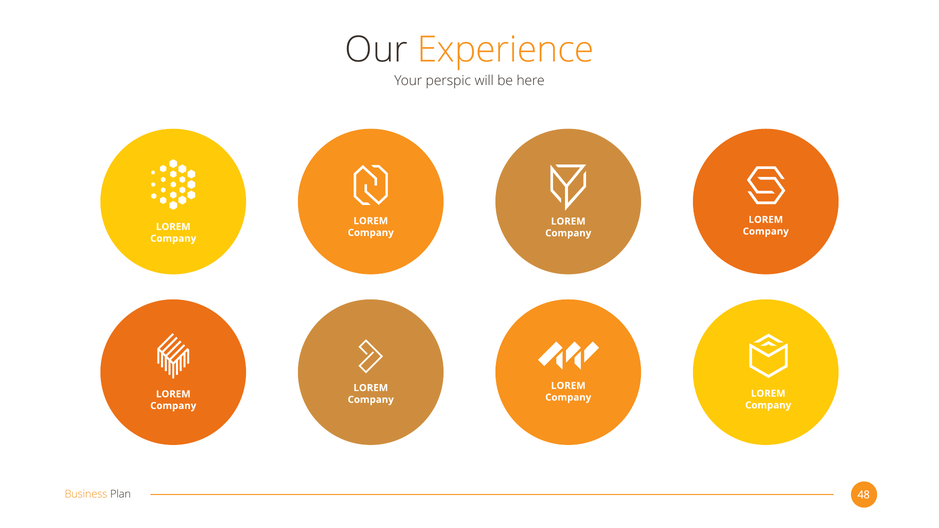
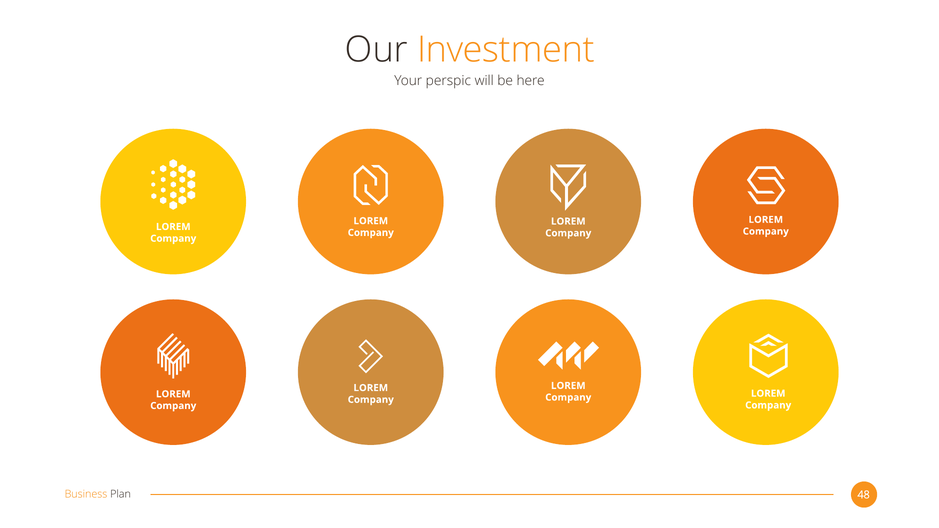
Experience: Experience -> Investment (506, 50)
